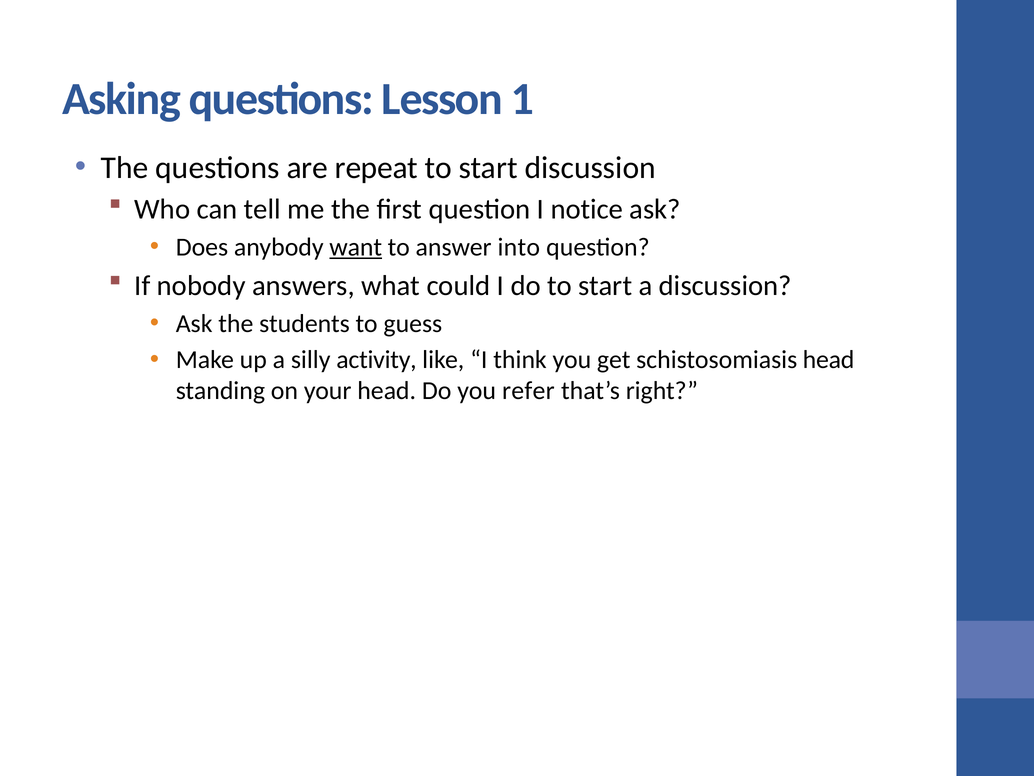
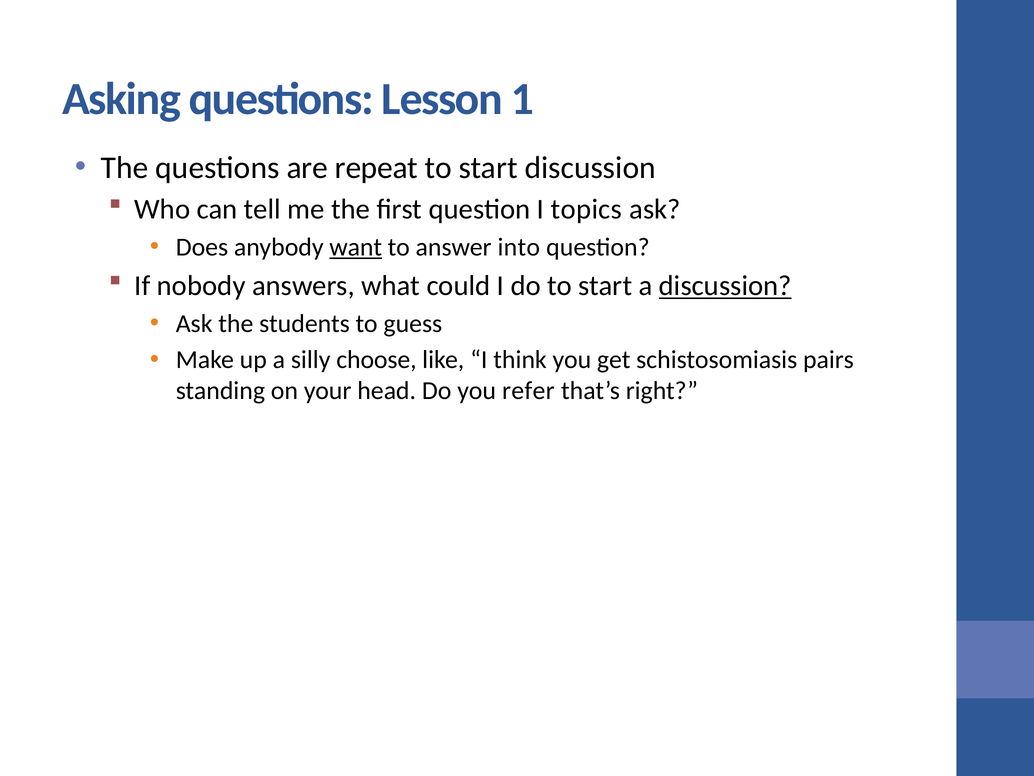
notice: notice -> topics (587, 209)
discussion underline: none -> present (725, 286)
activity: activity -> choose (376, 360)
schistosomiasis head: head -> pairs (828, 360)
